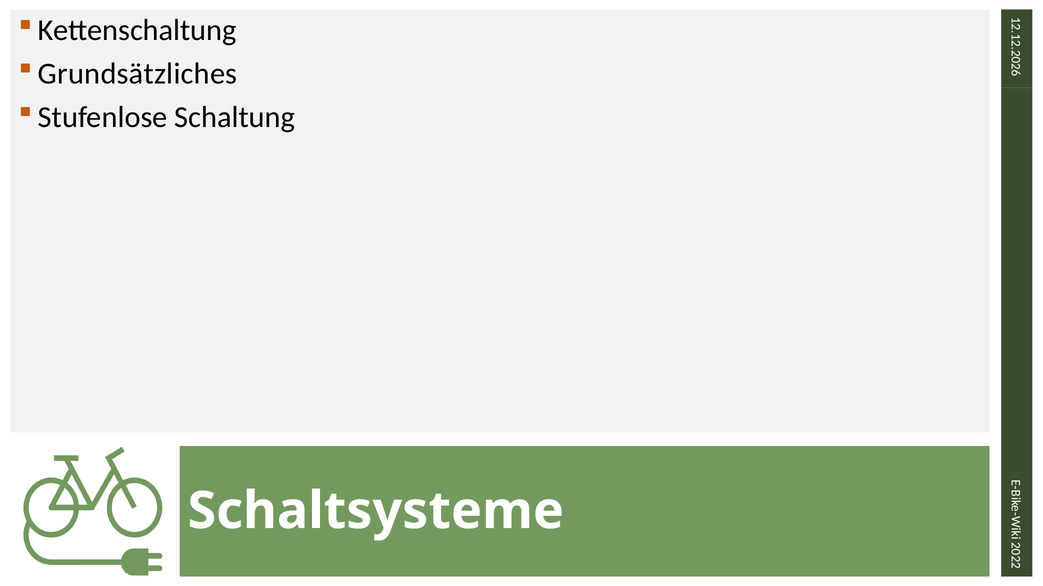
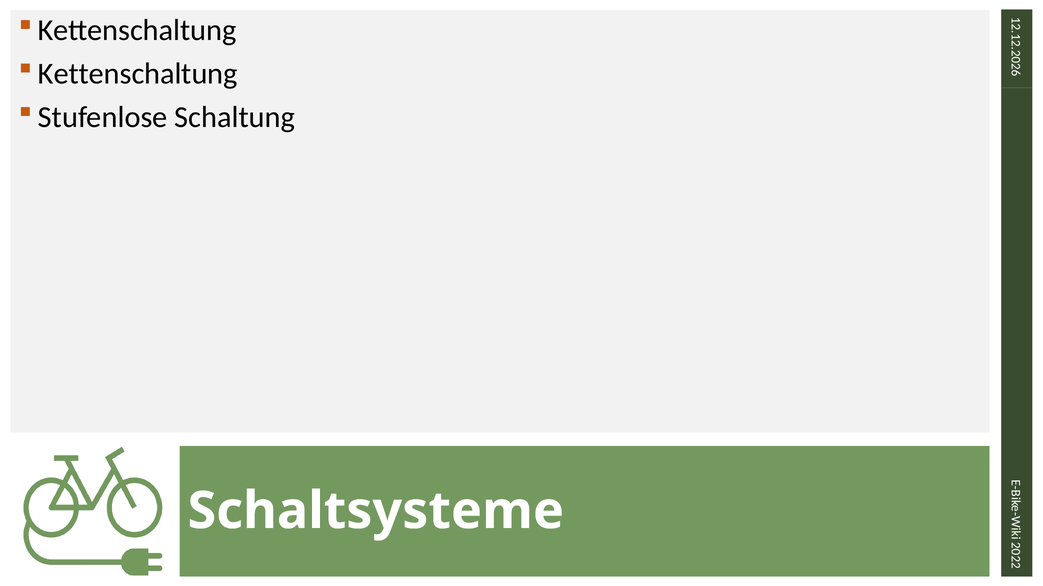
Grundsätzliches: Grundsätzliches -> Kettenschaltung (138, 74)
